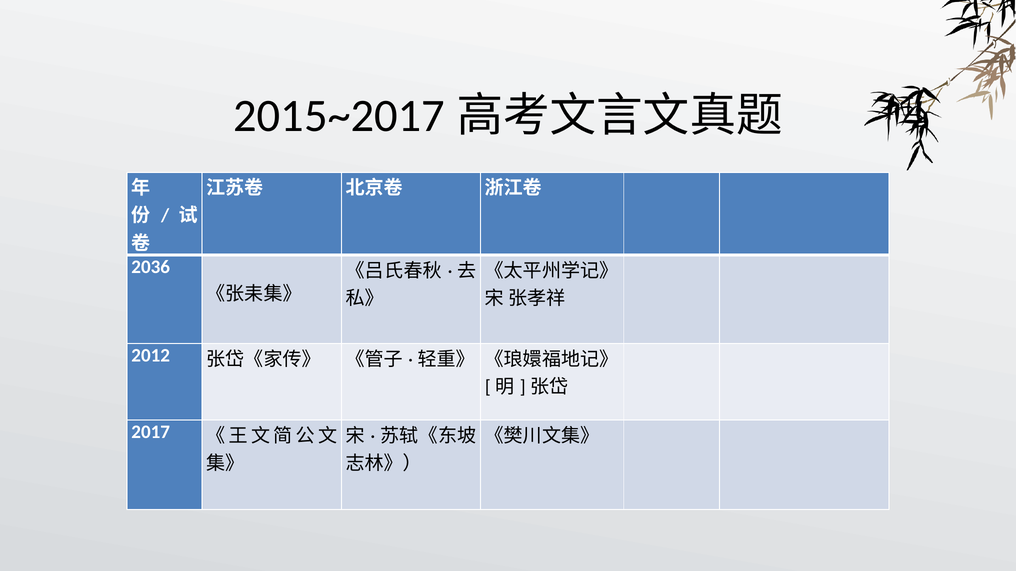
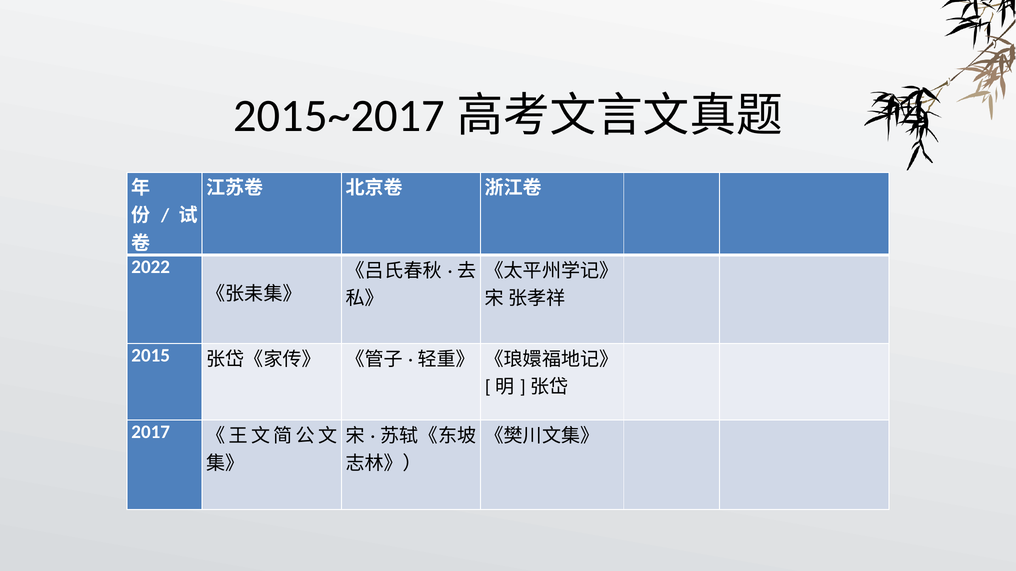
2036: 2036 -> 2022 (151, 267)
2012: 2012 -> 2015 (151, 356)
